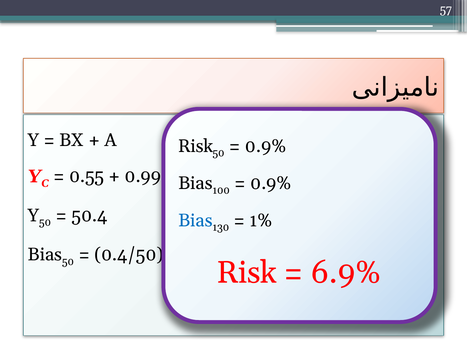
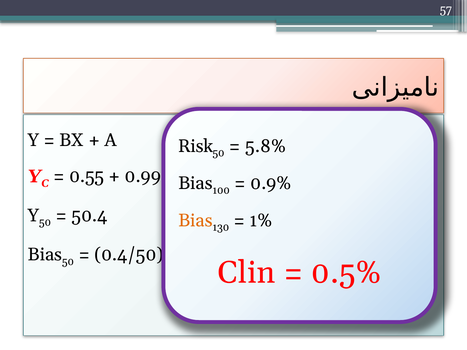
0.9%: 0.9% -> 5.8% (266, 146)
Bias colour: blue -> orange (196, 221)
Risk: Risk -> Clin (247, 273)
6.9%: 6.9% -> 0.5% (346, 273)
